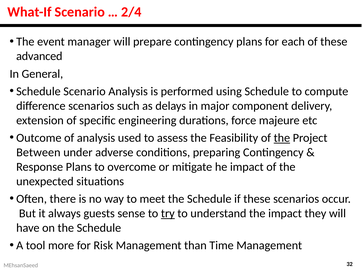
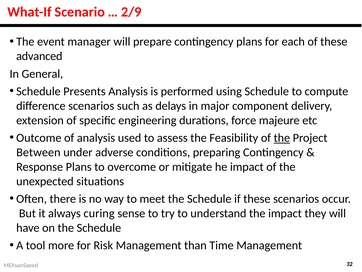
2/4: 2/4 -> 2/9 (131, 12)
Schedule Scenario: Scenario -> Presents (84, 91)
guests: guests -> curing (99, 213)
try underline: present -> none (168, 213)
